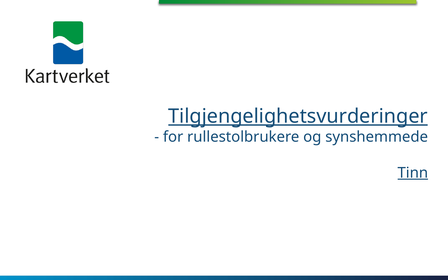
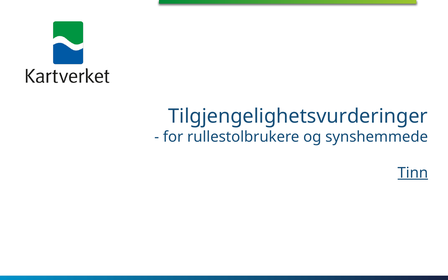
Tilgjengelighetsvurderinger underline: present -> none (298, 116)
